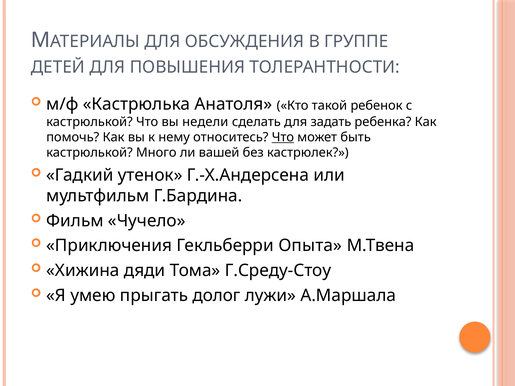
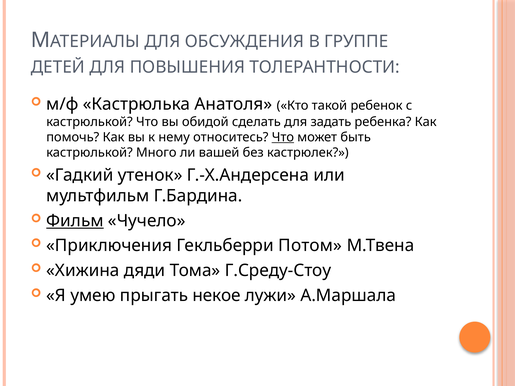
недели: недели -> обидой (205, 122)
Фильм underline: none -> present (75, 221)
Опыта: Опыта -> Потом (310, 246)
долог: долог -> некое (216, 296)
